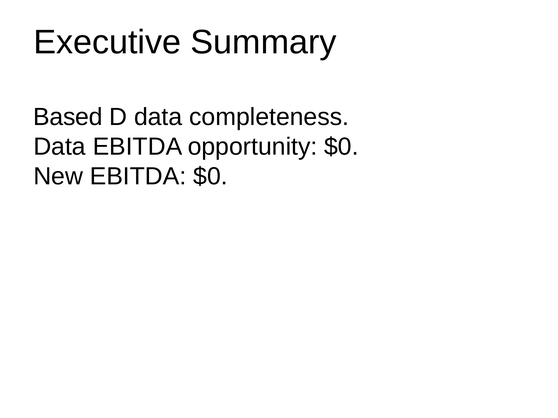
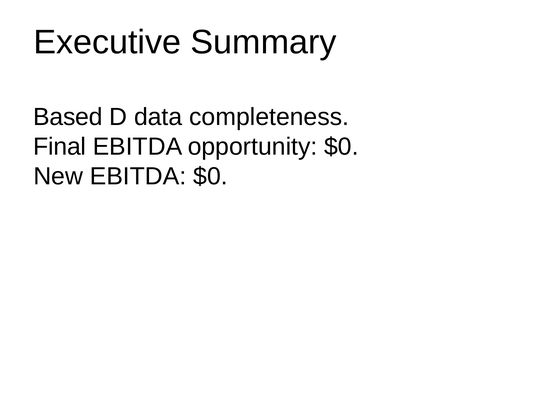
Data: Data -> Final (60, 147)
